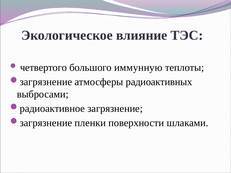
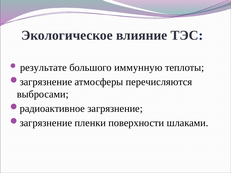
четвертого: четвертого -> результате (43, 68)
радиоактивных: радиоактивных -> перечисляются (159, 82)
